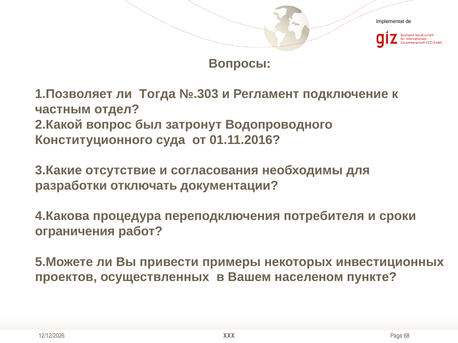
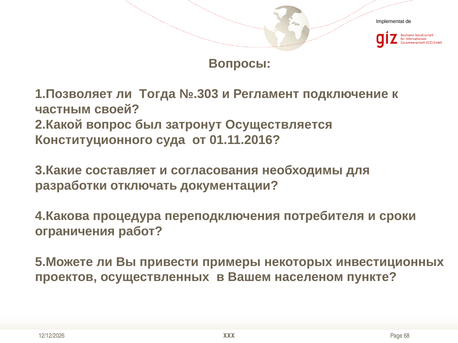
отдел: отдел -> своей (117, 109)
Водопроводного: Водопроводного -> Осуществляется (279, 125)
отсутствие: отсутствие -> составляет (121, 171)
